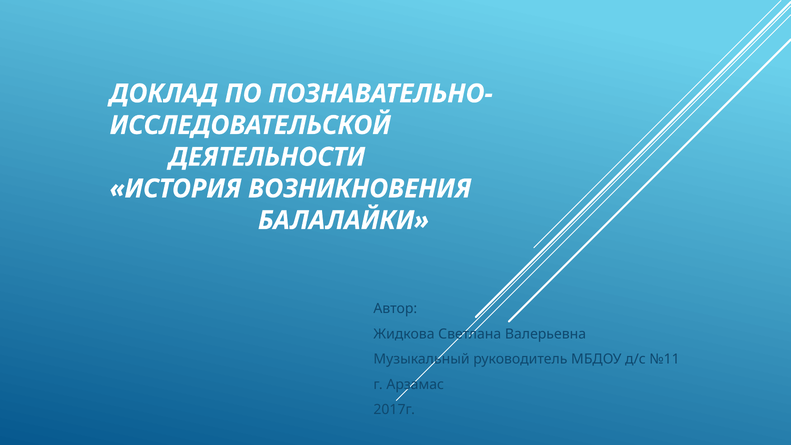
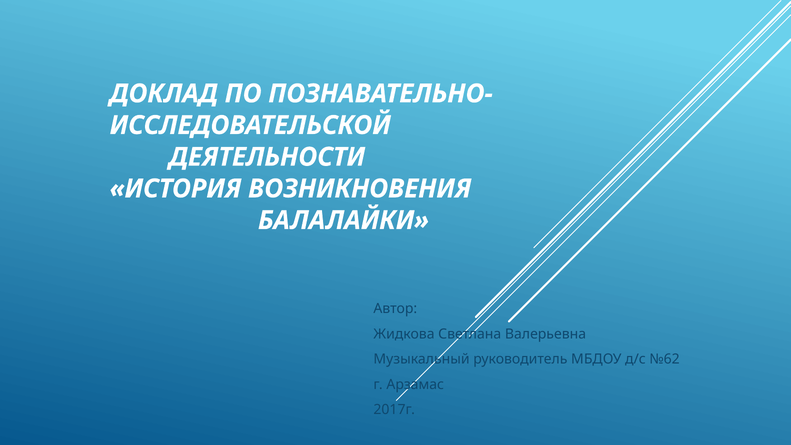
№11: №11 -> №62 (665, 359)
